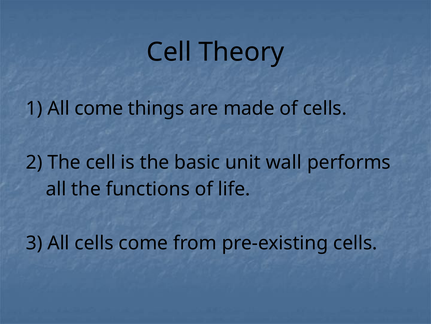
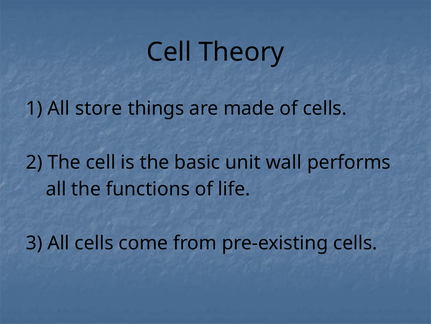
All come: come -> store (99, 108)
